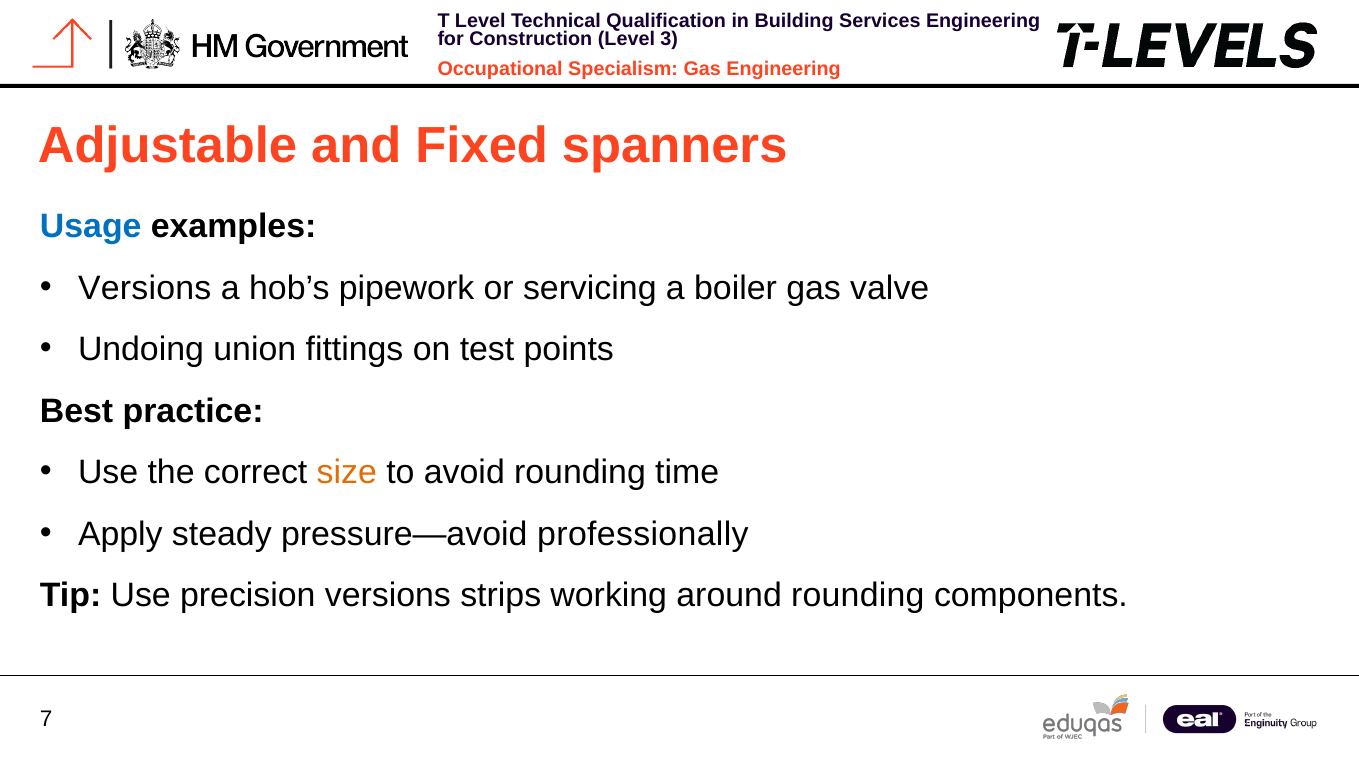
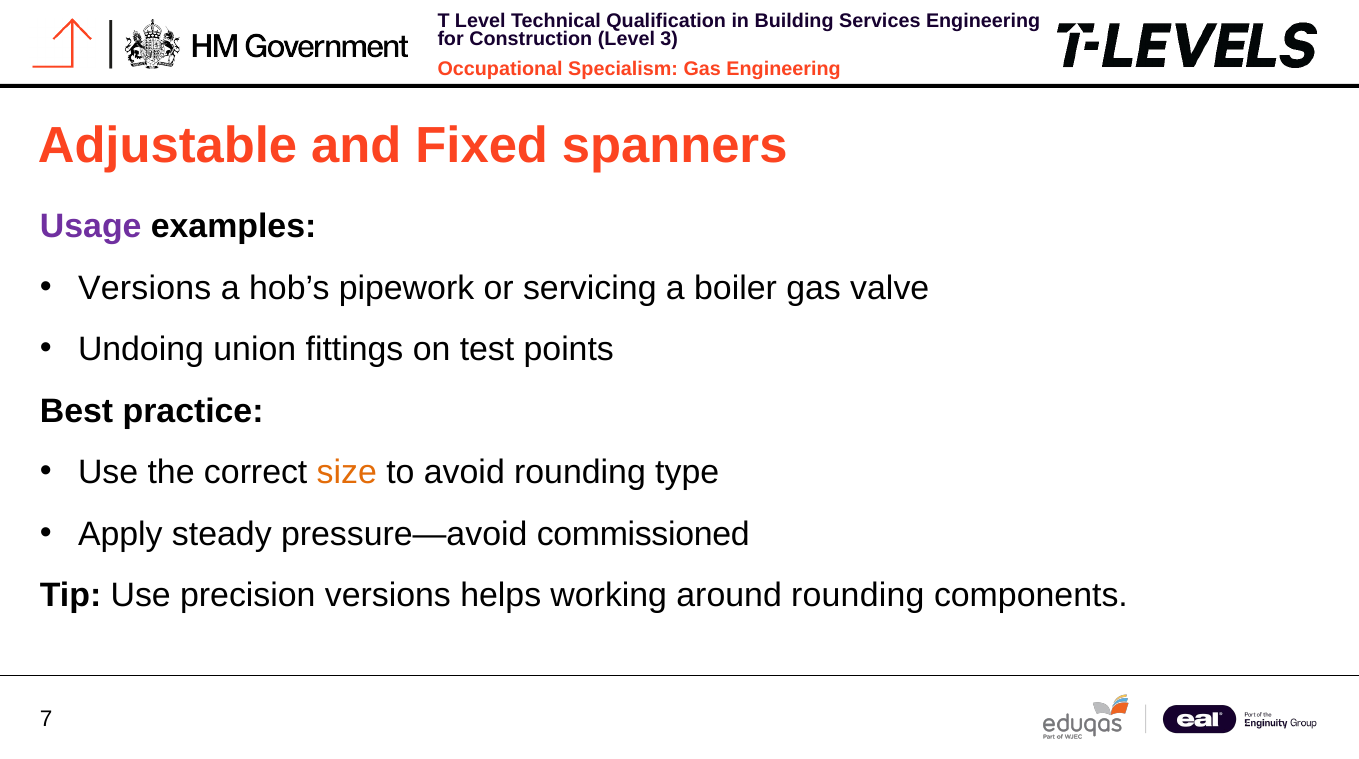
Usage colour: blue -> purple (91, 227)
time: time -> type (687, 473)
professionally: professionally -> commissioned (643, 534)
strips: strips -> helps (501, 596)
